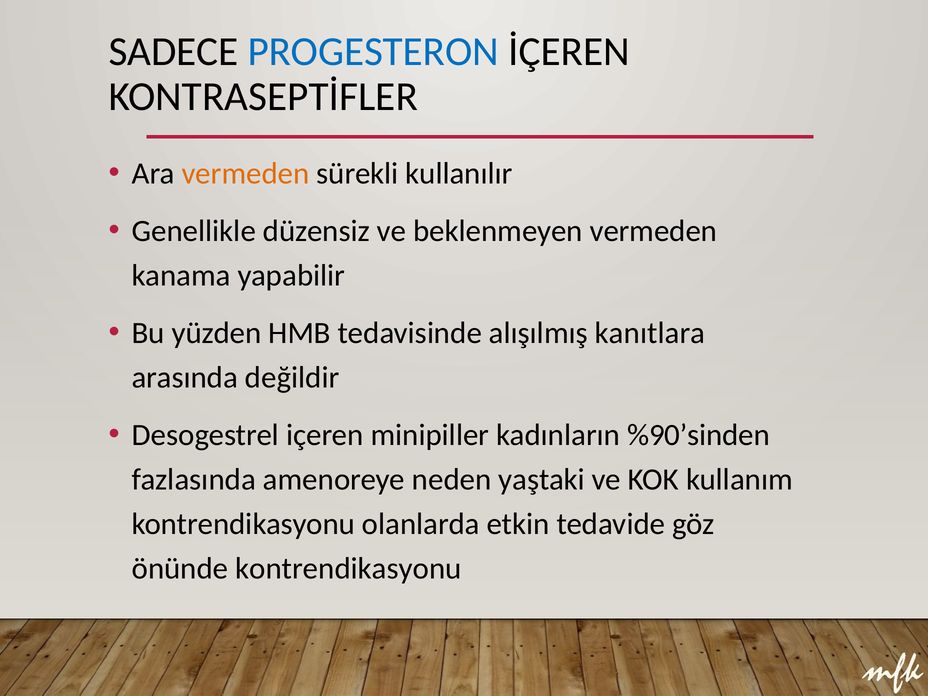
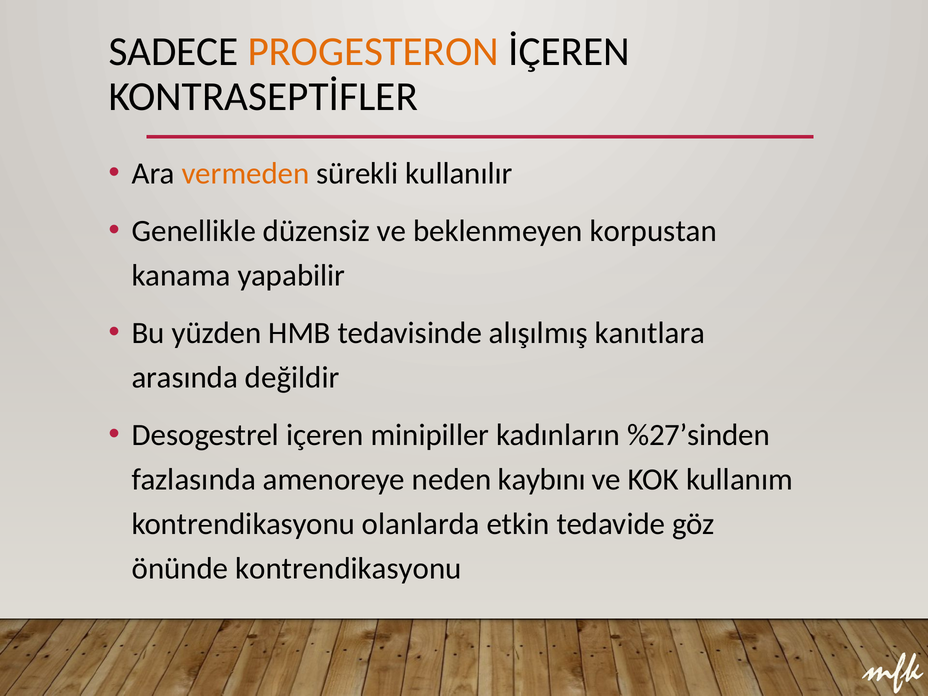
PROGESTERON colour: blue -> orange (373, 52)
beklenmeyen vermeden: vermeden -> korpustan (653, 231)
%90’sinden: %90’sinden -> %27’sinden (698, 435)
yaştaki: yaştaki -> kaybını (542, 479)
